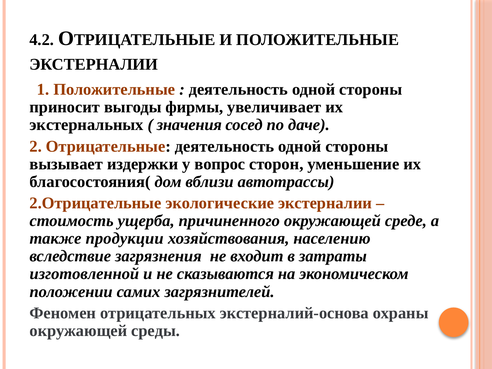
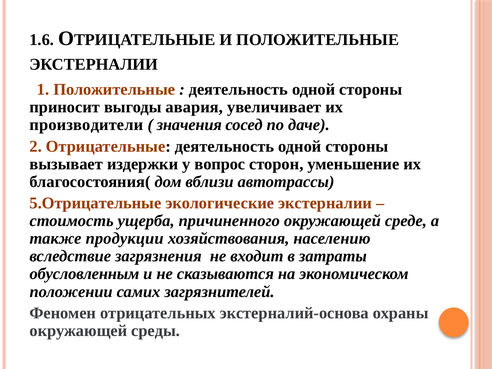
4.2: 4.2 -> 1.6 (42, 40)
фирмы: фирмы -> авария (194, 107)
экстернальных: экстернальных -> производители (86, 125)
2.Отрицательные: 2.Отрицательные -> 5.Отрицательные (95, 203)
изготовленной: изготовленной -> обусловленным (84, 274)
